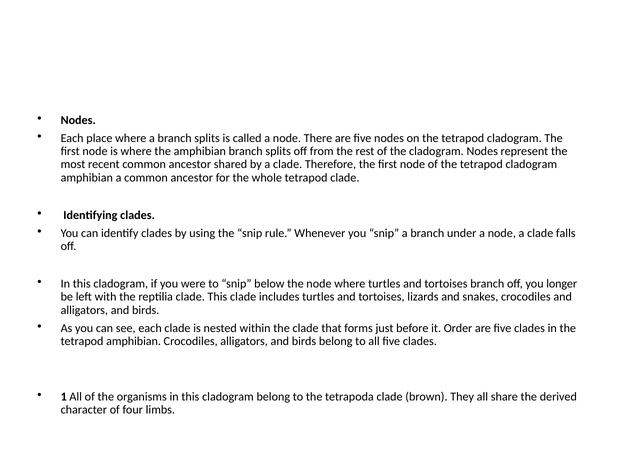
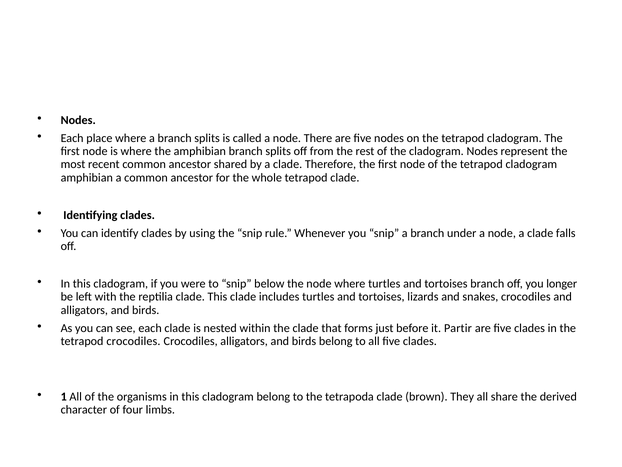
Order: Order -> Partir (458, 328)
tetrapod amphibian: amphibian -> crocodiles (133, 341)
